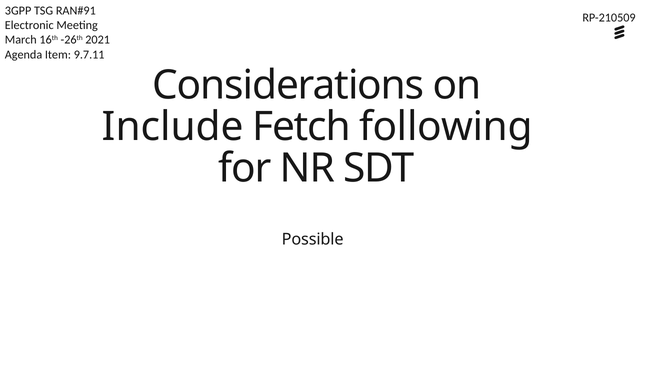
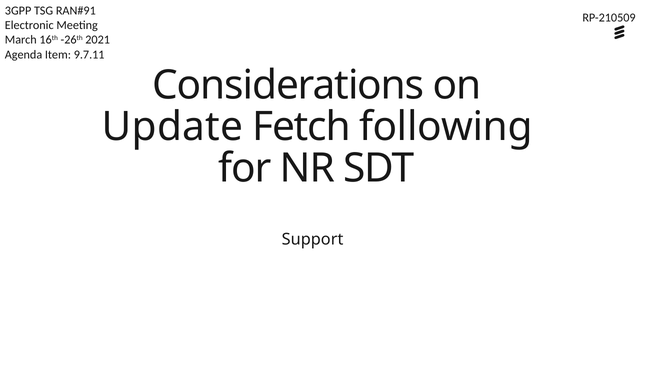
Include: Include -> Update (173, 127)
Possible: Possible -> Support (313, 239)
